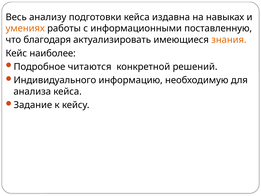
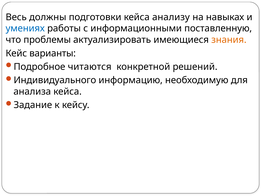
анализу: анализу -> должны (48, 17)
издавна: издавна -> анализу (171, 17)
умениях colour: orange -> blue (25, 28)
благодаря: благодаря -> проблемы (47, 40)
наиболее: наиболее -> варианты (53, 53)
